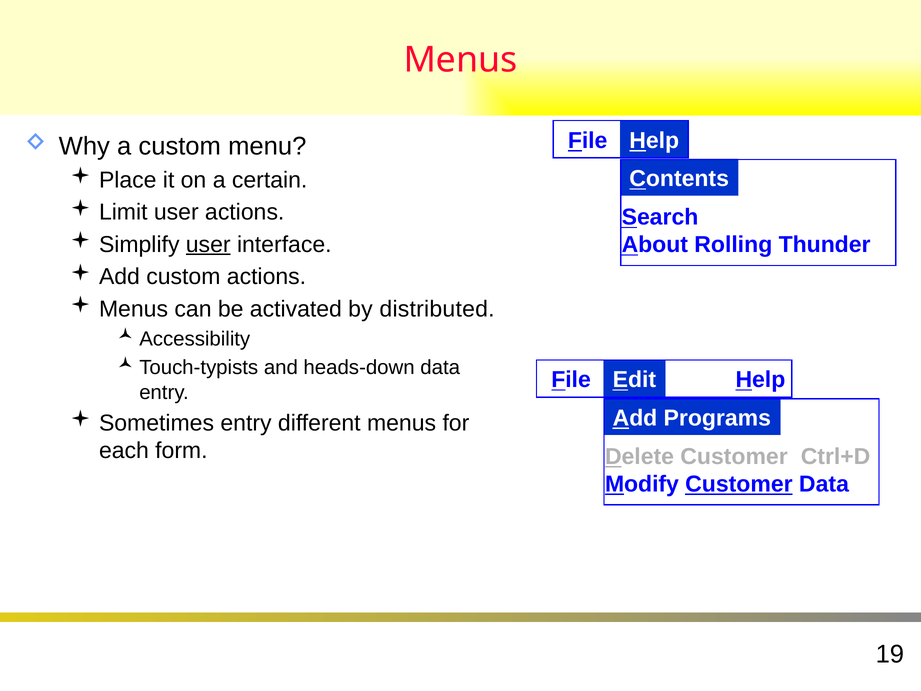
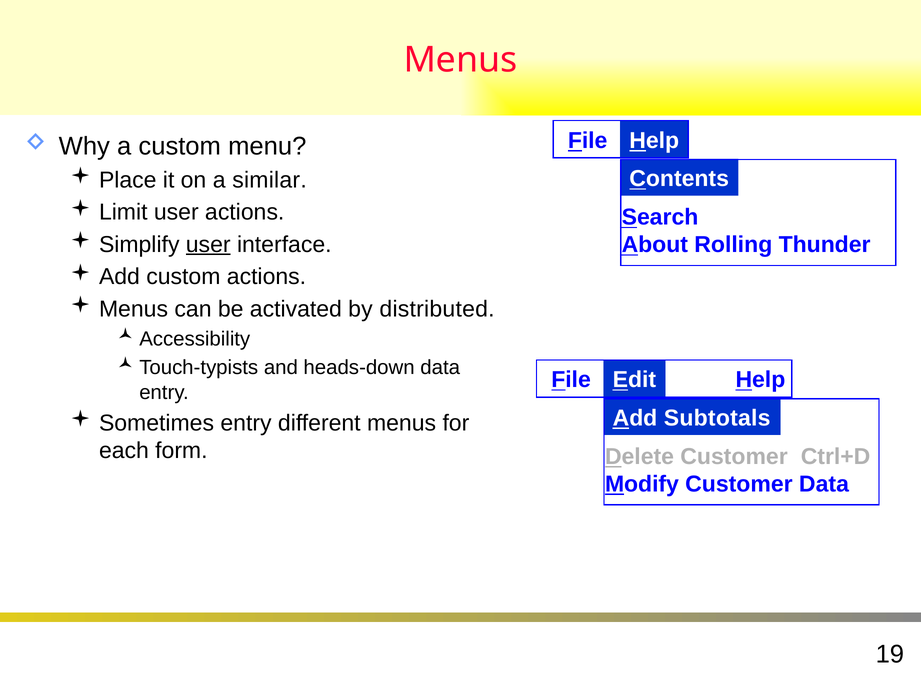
certain: certain -> similar (270, 180)
Programs: Programs -> Subtotals (717, 418)
Customer underline: present -> none (739, 484)
